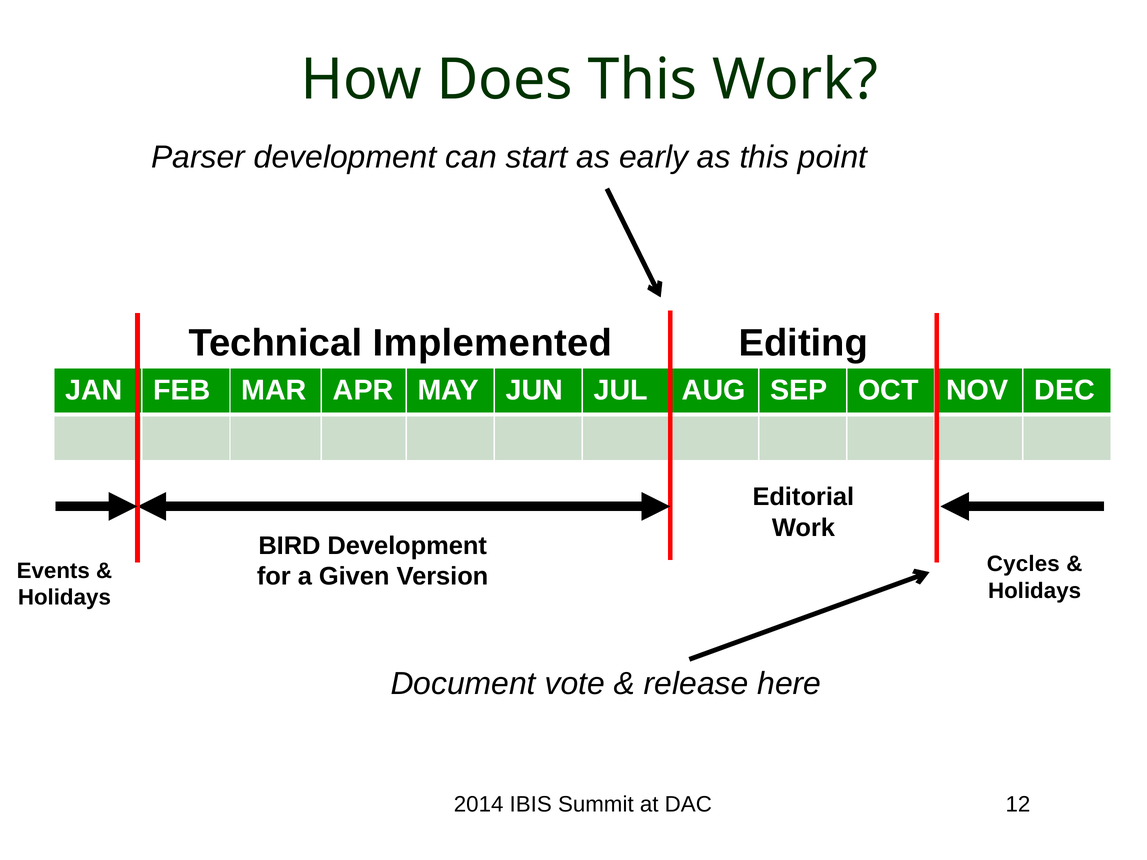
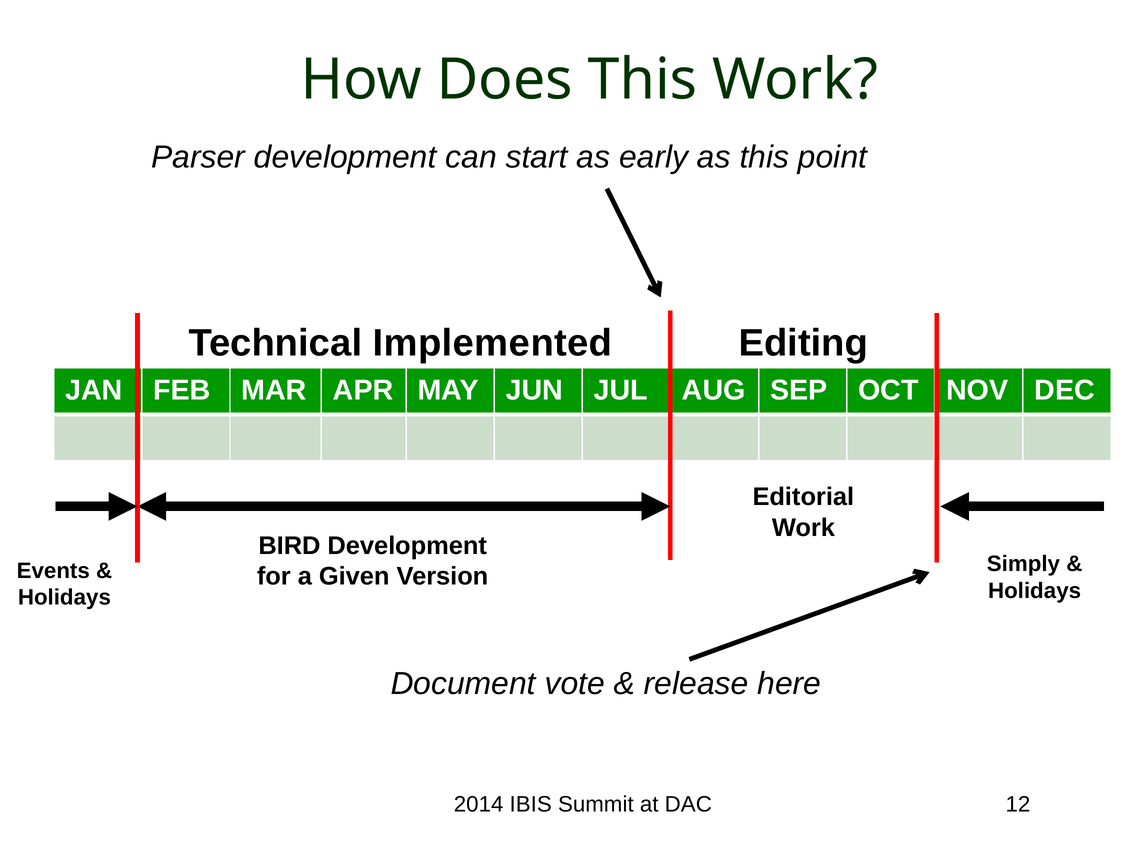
Cycles: Cycles -> Simply (1023, 564)
